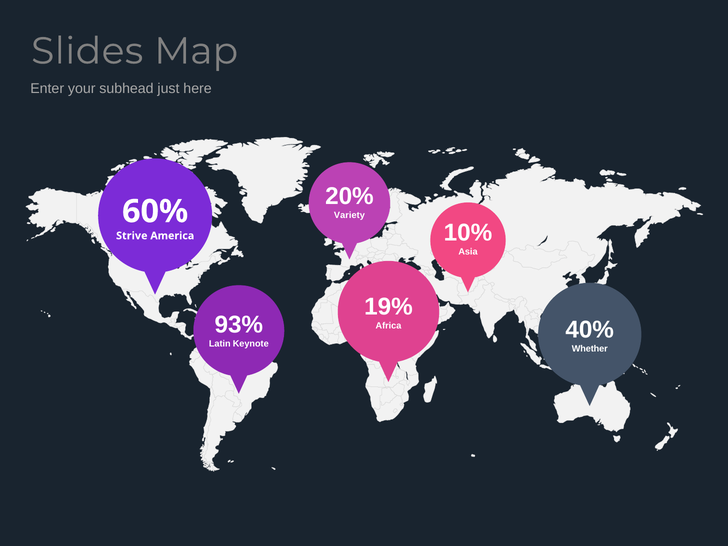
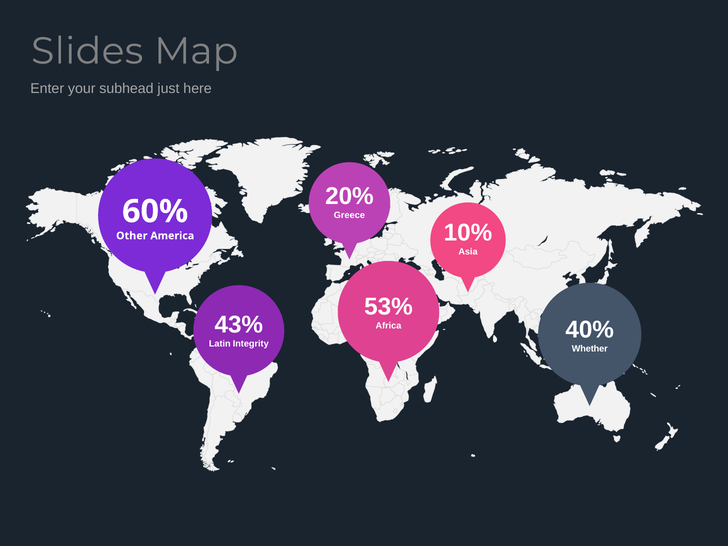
Variety: Variety -> Greece (349, 215)
Strive: Strive -> Other (132, 236)
19%: 19% -> 53% (388, 307)
93%: 93% -> 43% (239, 325)
Keynote: Keynote -> Integrity (251, 344)
